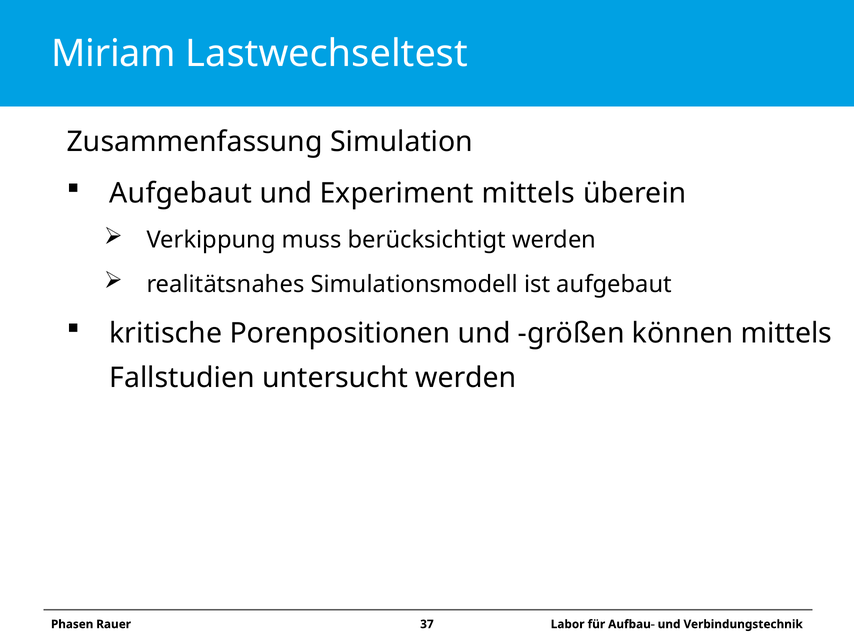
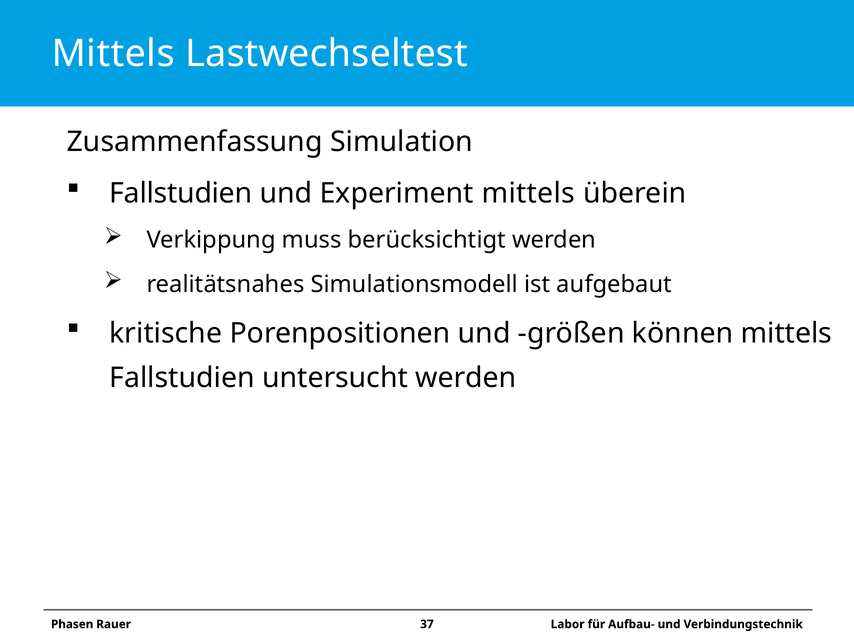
Miriam: Miriam -> Mittels (113, 53)
Aufgebaut: Aufgebaut -> Fallstudien (181, 193)
